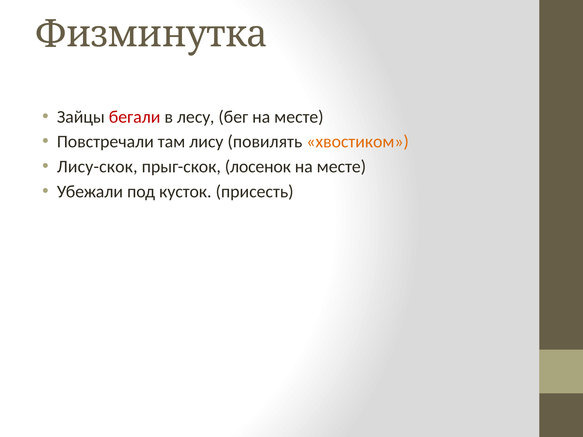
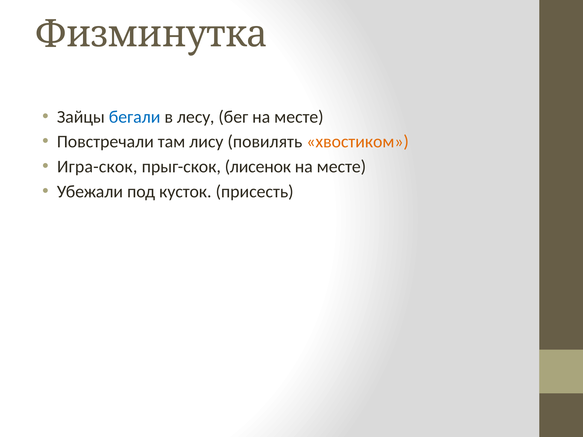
бегали colour: red -> blue (135, 117)
Лису-скок: Лису-скок -> Игра-скок (97, 167)
лосенок: лосенок -> лисенок (258, 167)
